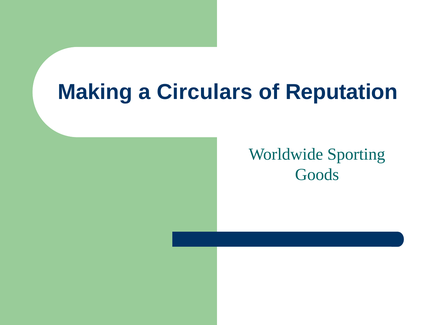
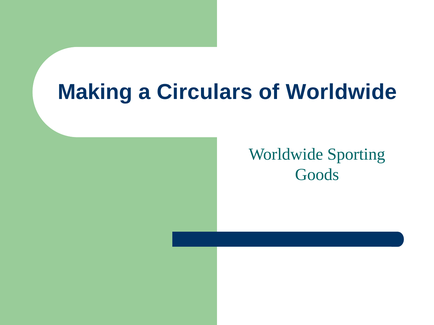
of Reputation: Reputation -> Worldwide (341, 92)
